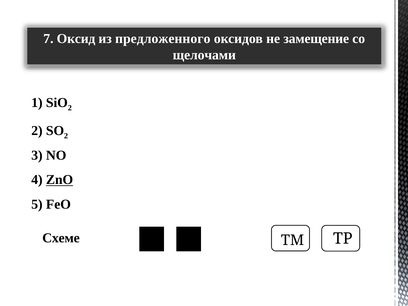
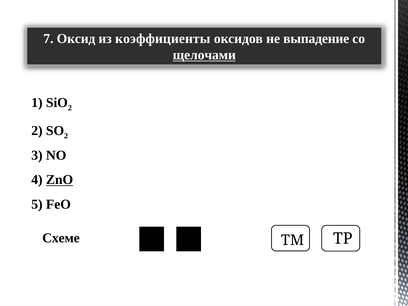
предложенного: предложенного -> коэффициенты (163, 39)
замещение: замещение -> выпадение (316, 39)
щелочами underline: none -> present (204, 55)
